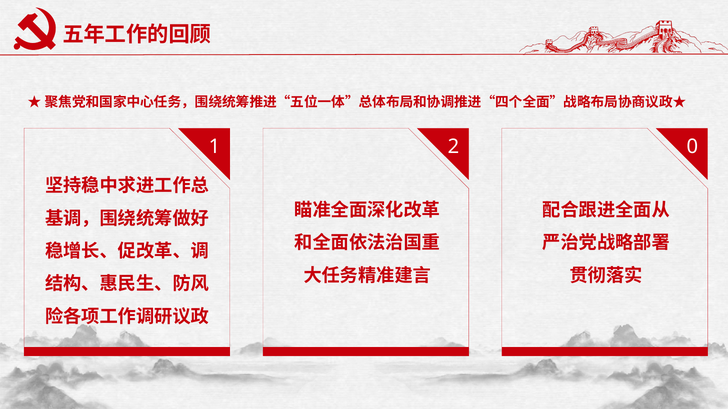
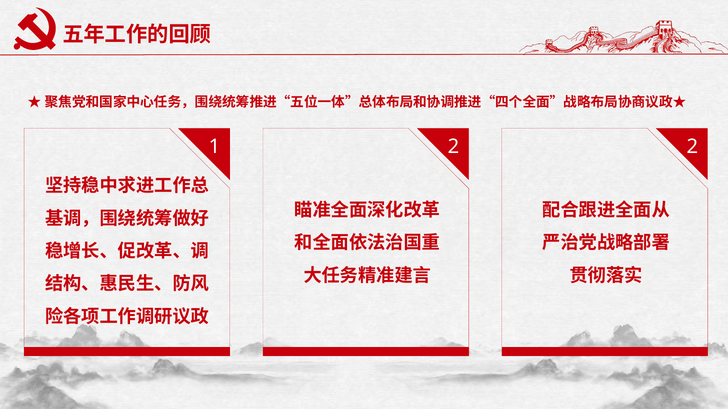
1 0: 0 -> 2 (692, 147)
